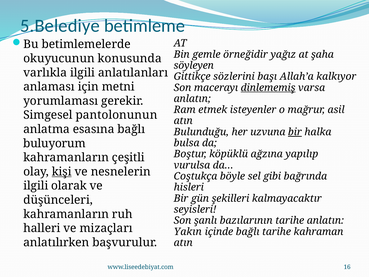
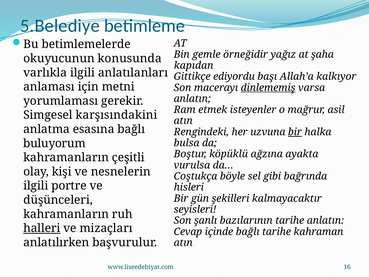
söyleyen: söyleyen -> kapıdan (194, 65)
sözlerini: sözlerini -> ediyordu (234, 76)
pantolonunun: pantolonunun -> karşısındakini (117, 115)
Bulunduğu: Bulunduğu -> Rengindeki (201, 132)
yapılıp: yapılıp -> ayakta (302, 154)
kişi underline: present -> none (62, 172)
olarak: olarak -> portre (69, 186)
halleri underline: none -> present (42, 228)
Yakın: Yakın -> Cevap (188, 231)
